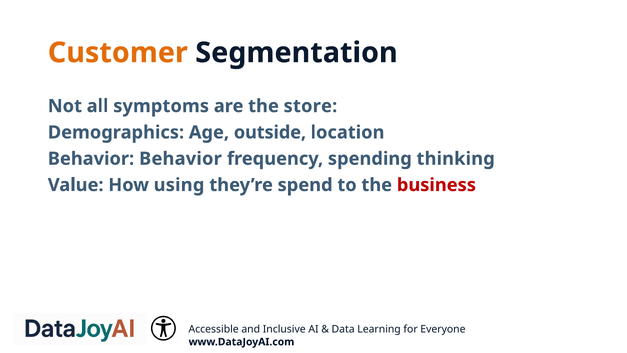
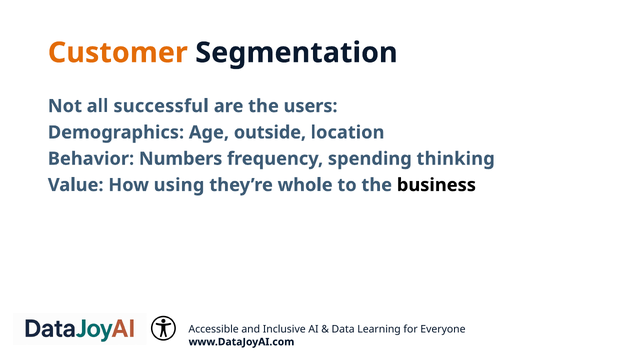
symptoms: symptoms -> successful (161, 106)
store: store -> users (311, 106)
Behavior Behavior: Behavior -> Numbers (181, 159)
spend: spend -> whole (305, 185)
business colour: red -> black (436, 185)
